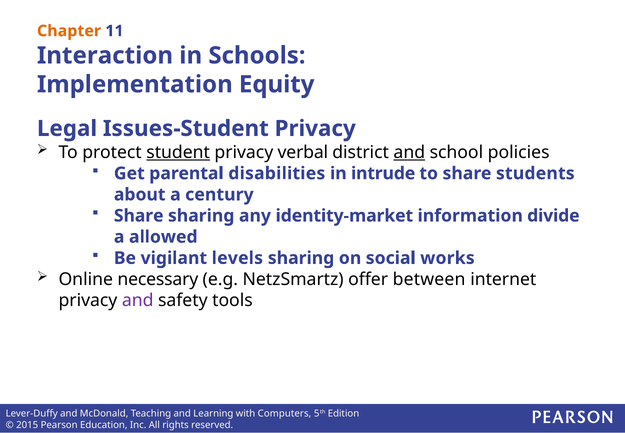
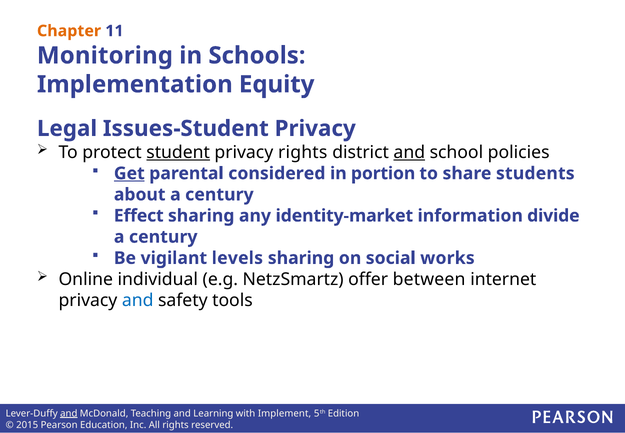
Interaction: Interaction -> Monitoring (105, 56)
privacy verbal: verbal -> rights (303, 152)
Get underline: none -> present (129, 173)
disabilities: disabilities -> considered (277, 173)
intrude: intrude -> portion (383, 173)
Share: Share -> Effect (139, 216)
allowed: allowed -> century (163, 237)
necessary: necessary -> individual (158, 279)
and colour: purple -> blue (138, 300)
and underline: none -> present (69, 413)
Computers: Computers -> Implement (285, 413)
